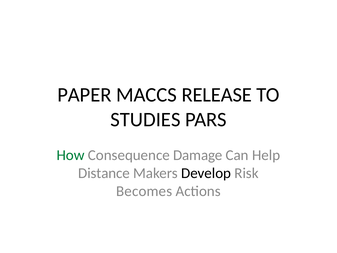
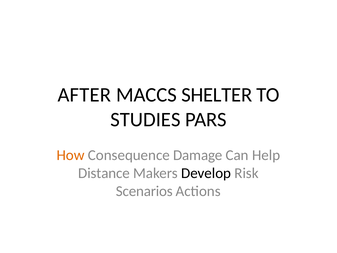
PAPER: PAPER -> AFTER (84, 95)
RELEASE: RELEASE -> SHELTER (217, 95)
How colour: green -> orange (71, 155)
Becomes: Becomes -> Scenarios (144, 191)
